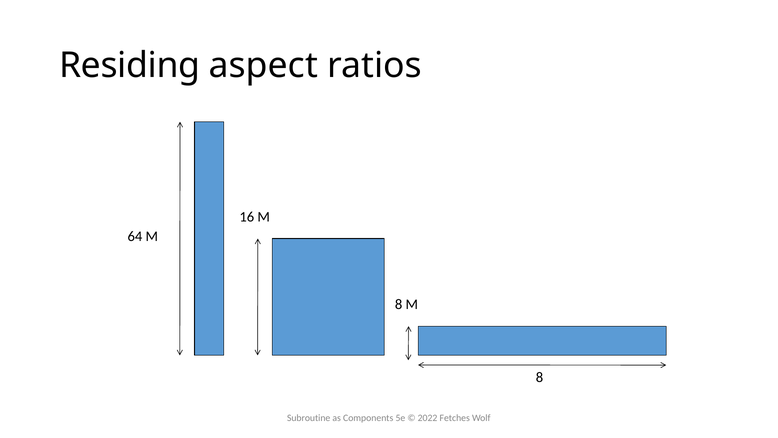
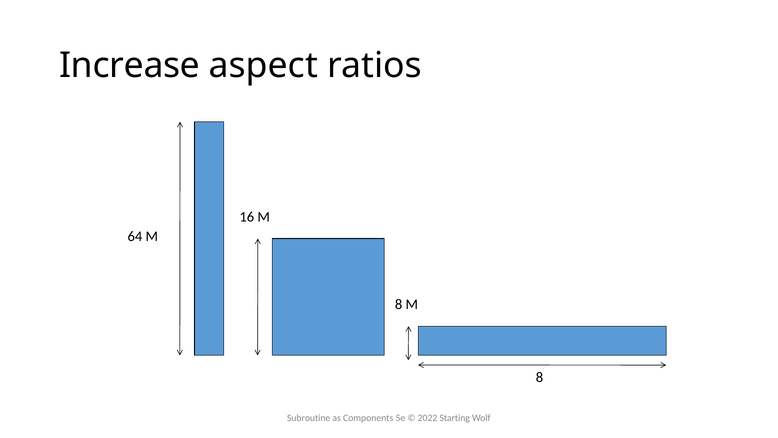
Residing: Residing -> Increase (130, 65)
Fetches: Fetches -> Starting (455, 418)
